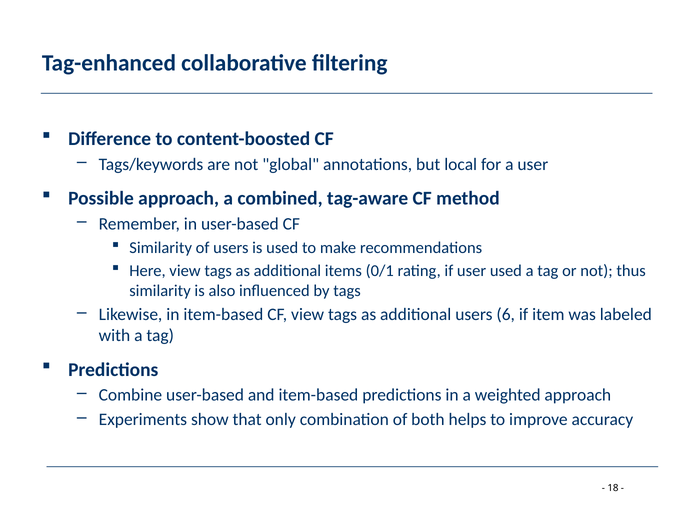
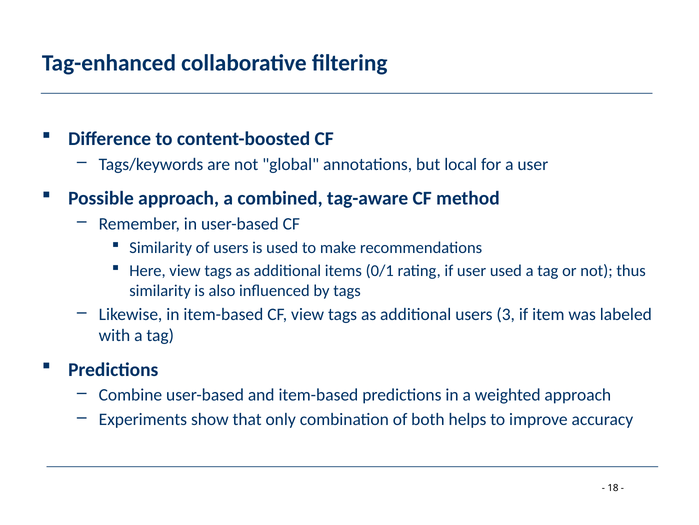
6: 6 -> 3 (506, 314)
